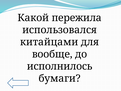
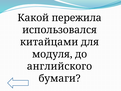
вообще: вообще -> модуля (52, 54)
исполнилось: исполнилось -> английского (60, 66)
